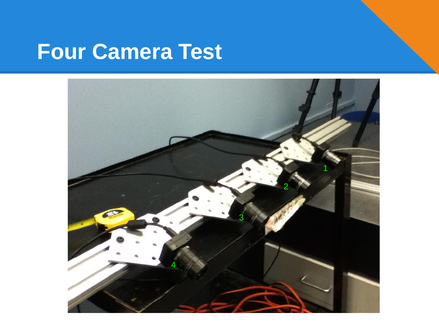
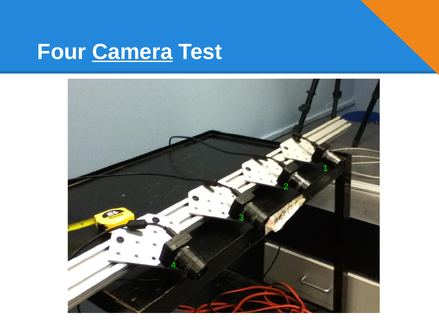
Camera underline: none -> present (132, 52)
